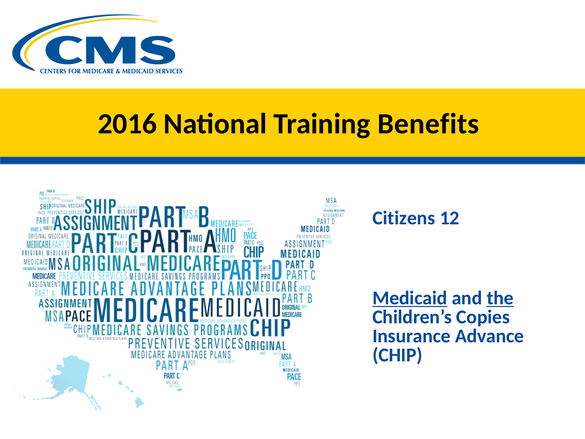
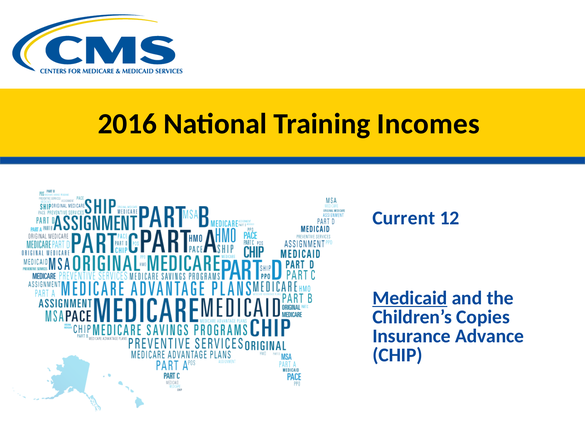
Benefits: Benefits -> Incomes (428, 124)
Citizens: Citizens -> Current (404, 218)
the underline: present -> none (500, 298)
